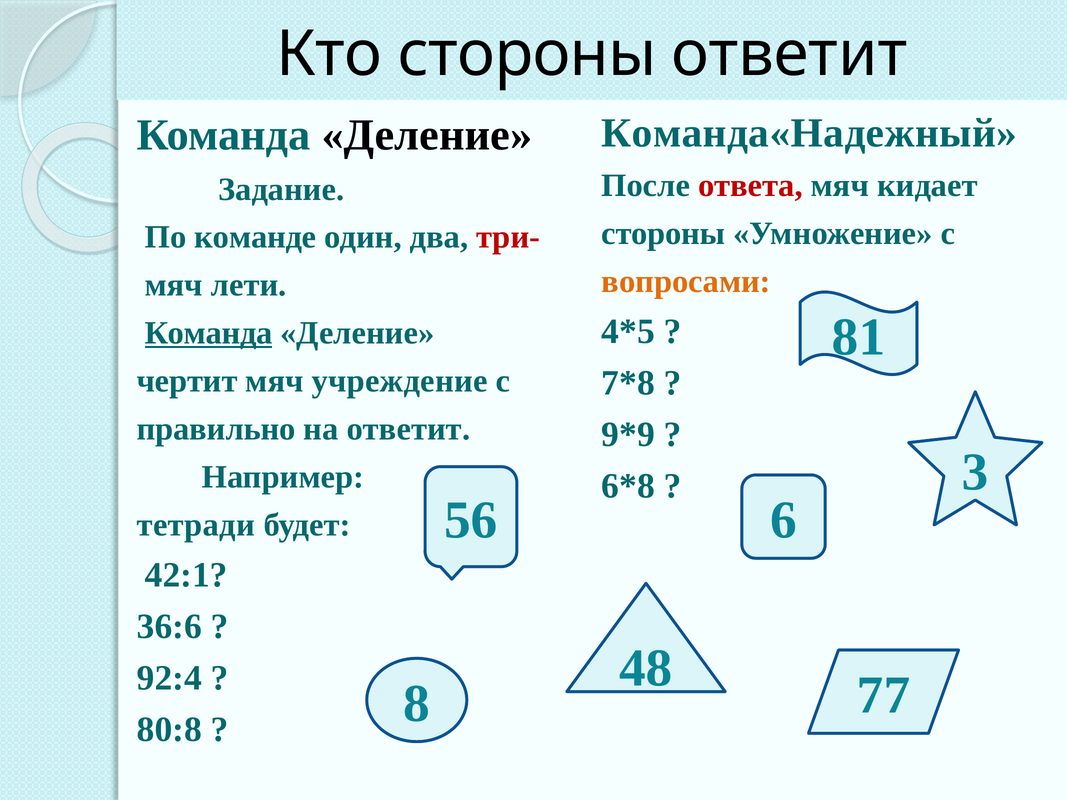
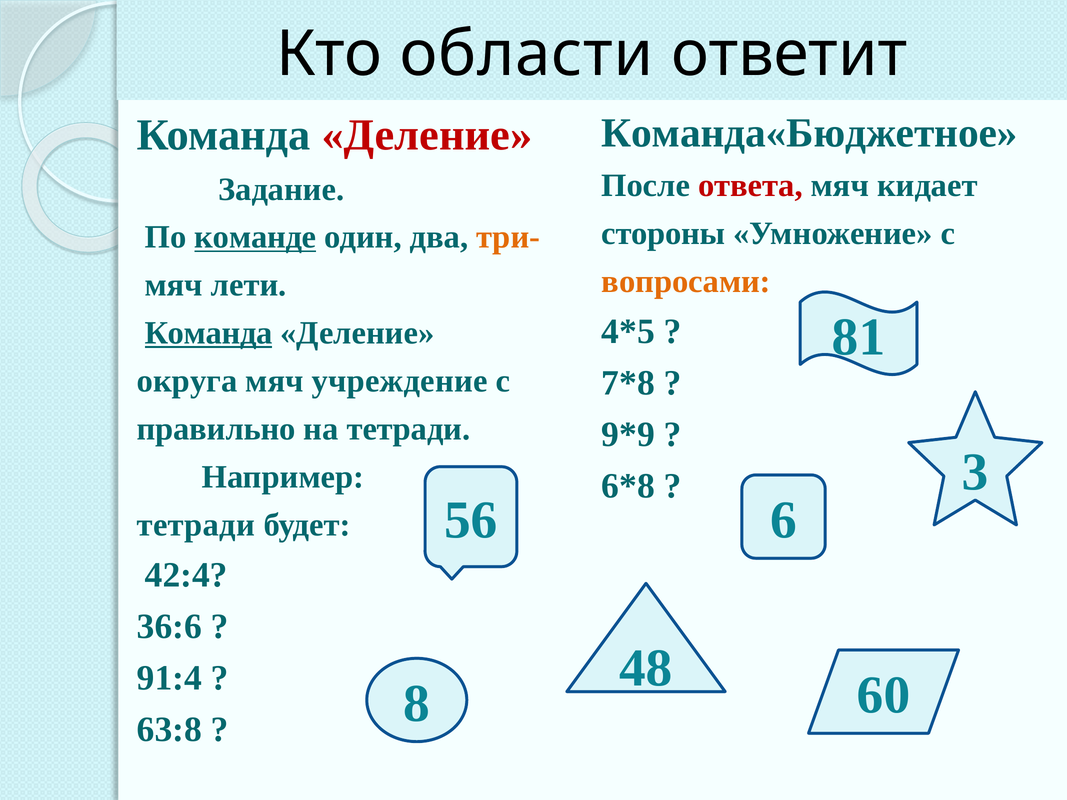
Кто стороны: стороны -> области (527, 54)
Команда«Надежный: Команда«Надежный -> Команда«Бюджетное (810, 133)
Деление colour: black -> red (427, 135)
команде underline: none -> present (255, 237)
три- colour: red -> orange (508, 237)
чертит: чертит -> округа (187, 381)
на ответит: ответит -> тетради (408, 429)
42:1: 42:1 -> 42:4 (186, 575)
92:4: 92:4 -> 91:4 (169, 678)
77: 77 -> 60 (884, 696)
80:8: 80:8 -> 63:8 (169, 730)
